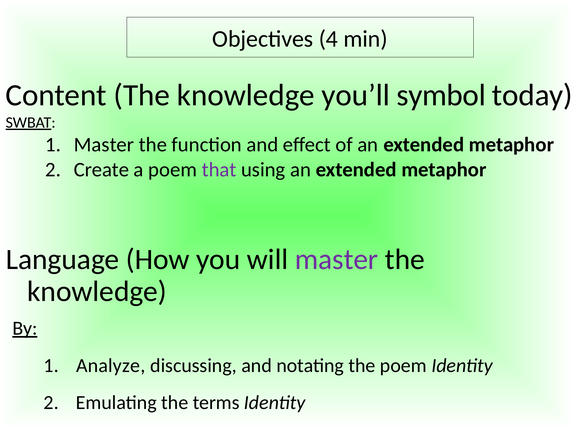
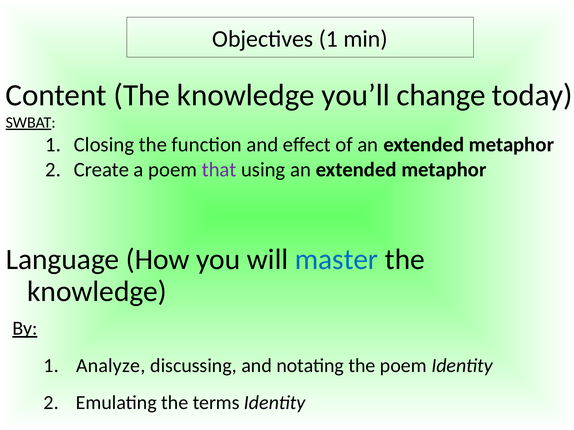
Objectives 4: 4 -> 1 (328, 39)
symbol: symbol -> change (441, 95)
Master: Master -> Closing (104, 145)
master colour: purple -> blue (337, 260)
